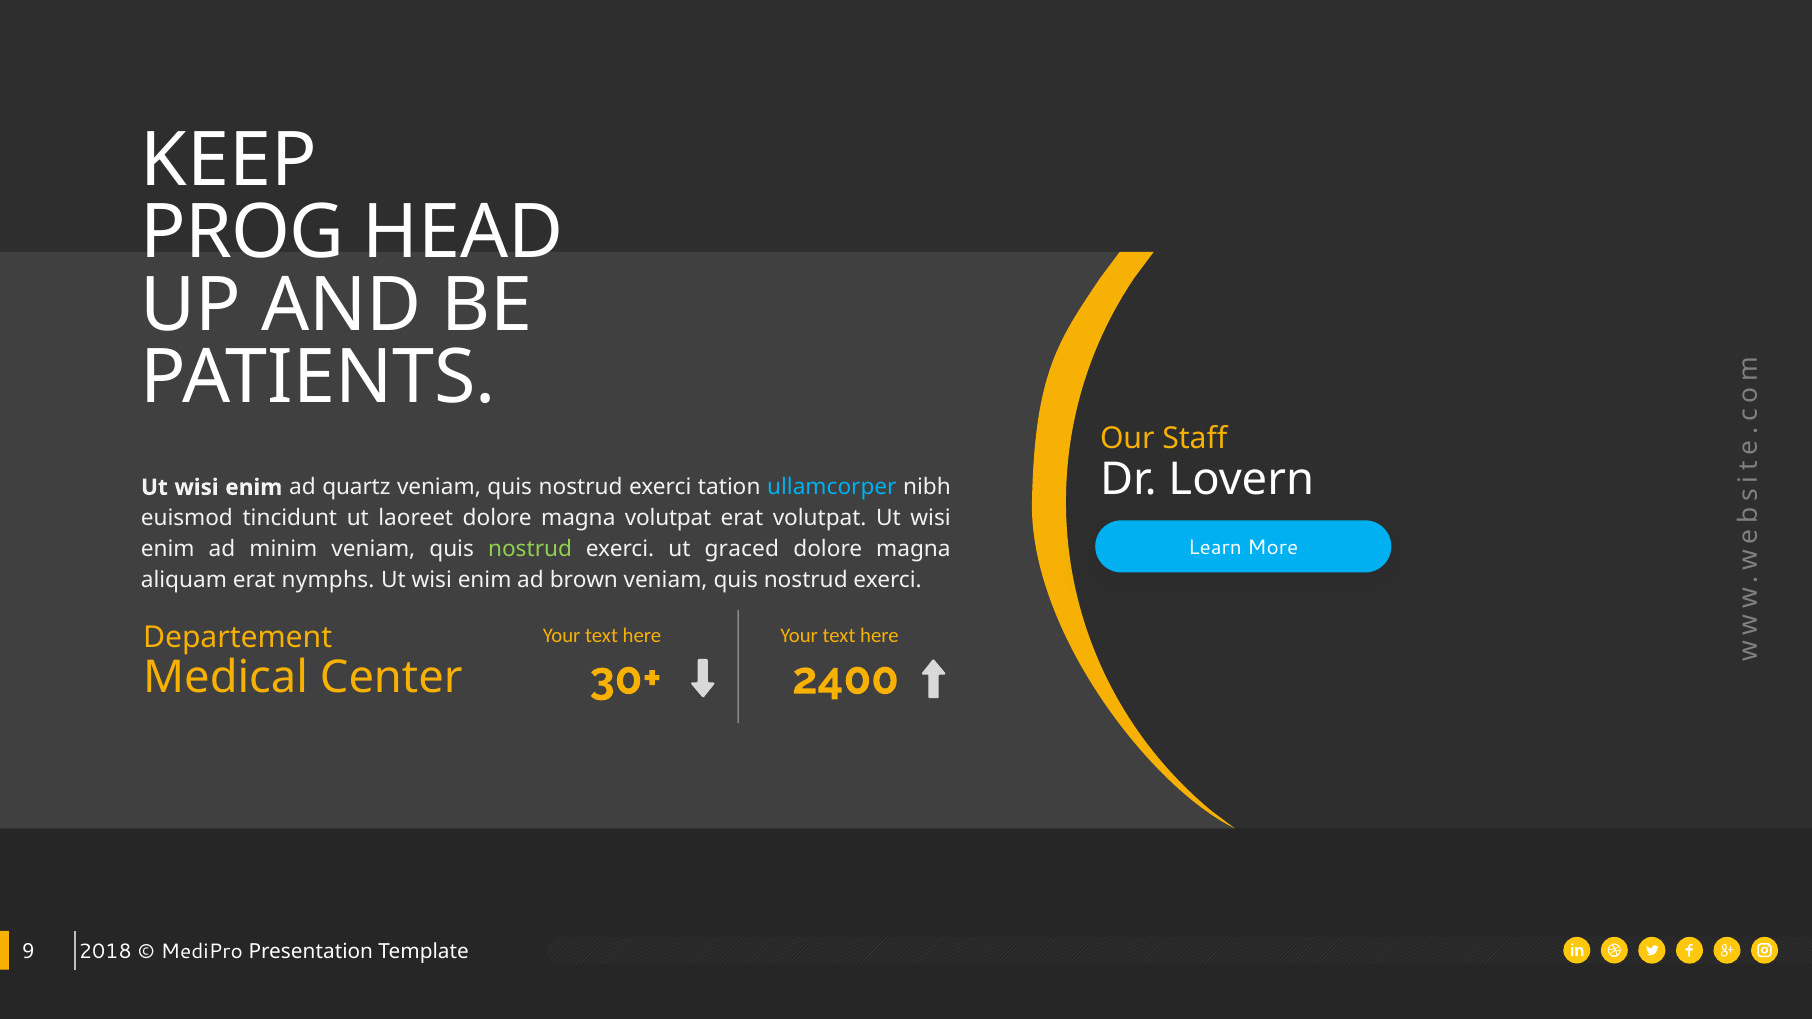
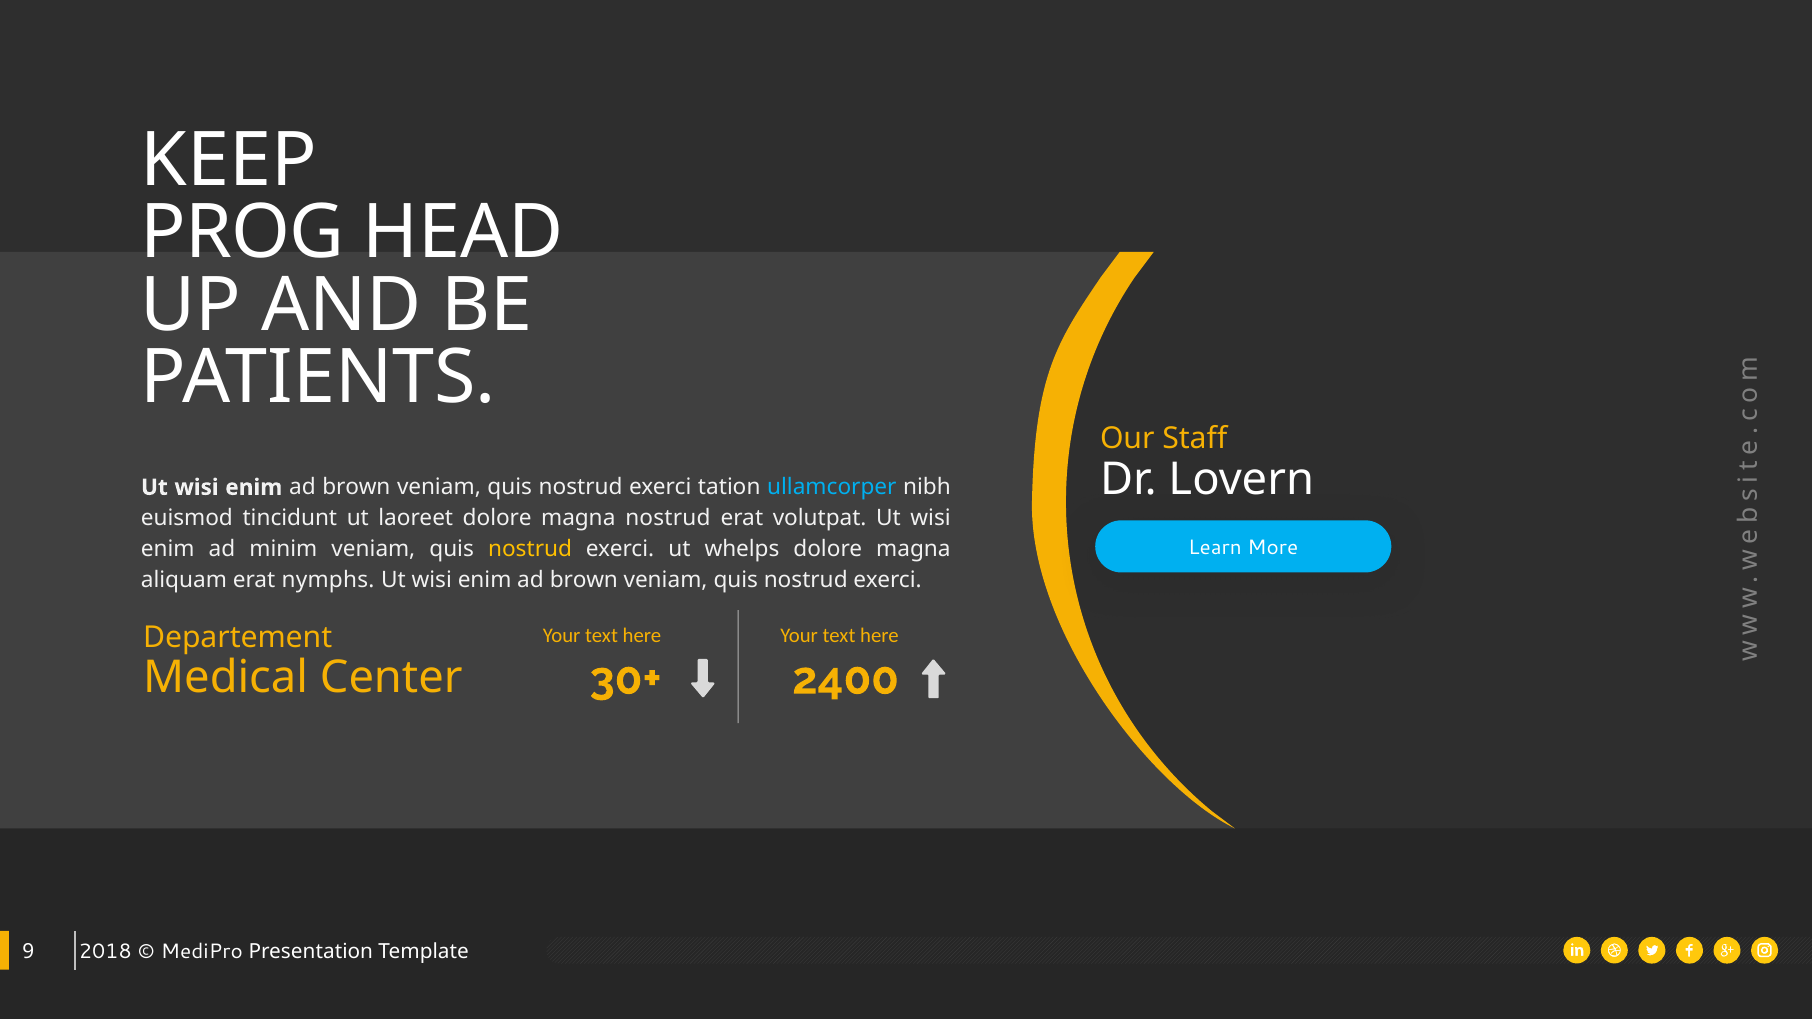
quartz: quartz -> brown (356, 487)
magna volutpat: volutpat -> nostrud (668, 518)
nostrud colour: light green -> yellow (530, 549)
graced: graced -> whelps (742, 549)
